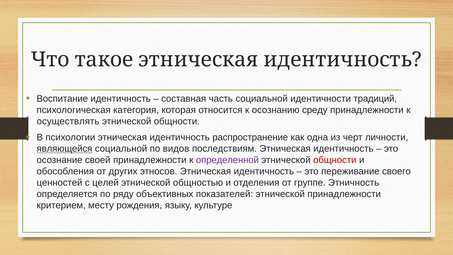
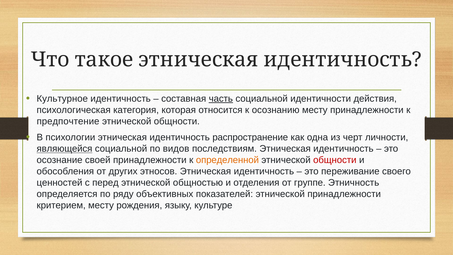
Воспитание: Воспитание -> Культурное (62, 99)
часть underline: none -> present (221, 99)
традиций: традиций -> действия (375, 99)
осознанию среду: среду -> месту (315, 110)
осуществлять: осуществлять -> предпочтение (68, 121)
определенной colour: purple -> orange (227, 160)
целей: целей -> перед (105, 183)
